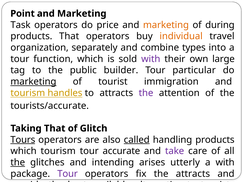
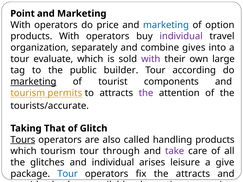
Task: Task -> With (21, 25)
marketing colour: orange -> blue (166, 25)
of during: during -> option (220, 25)
products That: That -> With (69, 36)
individual colour: orange -> purple (181, 36)
types: types -> gives (194, 48)
function: function -> evaluate (53, 59)
particular: particular -> according (194, 70)
immigration: immigration -> components (171, 82)
handles: handles -> permits (65, 93)
called underline: present -> none (137, 140)
accurate: accurate -> through (121, 151)
the underline: present -> none (18, 163)
and intending: intending -> individual (113, 163)
utterly: utterly -> leisure (185, 163)
a with: with -> give (225, 163)
Tour colour: purple -> blue (68, 174)
